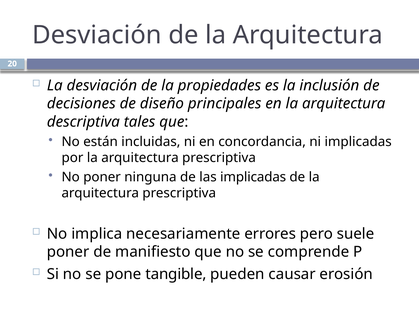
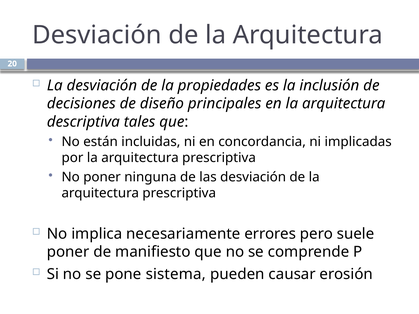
las implicadas: implicadas -> desviación (253, 177)
tangible: tangible -> sistema (176, 274)
